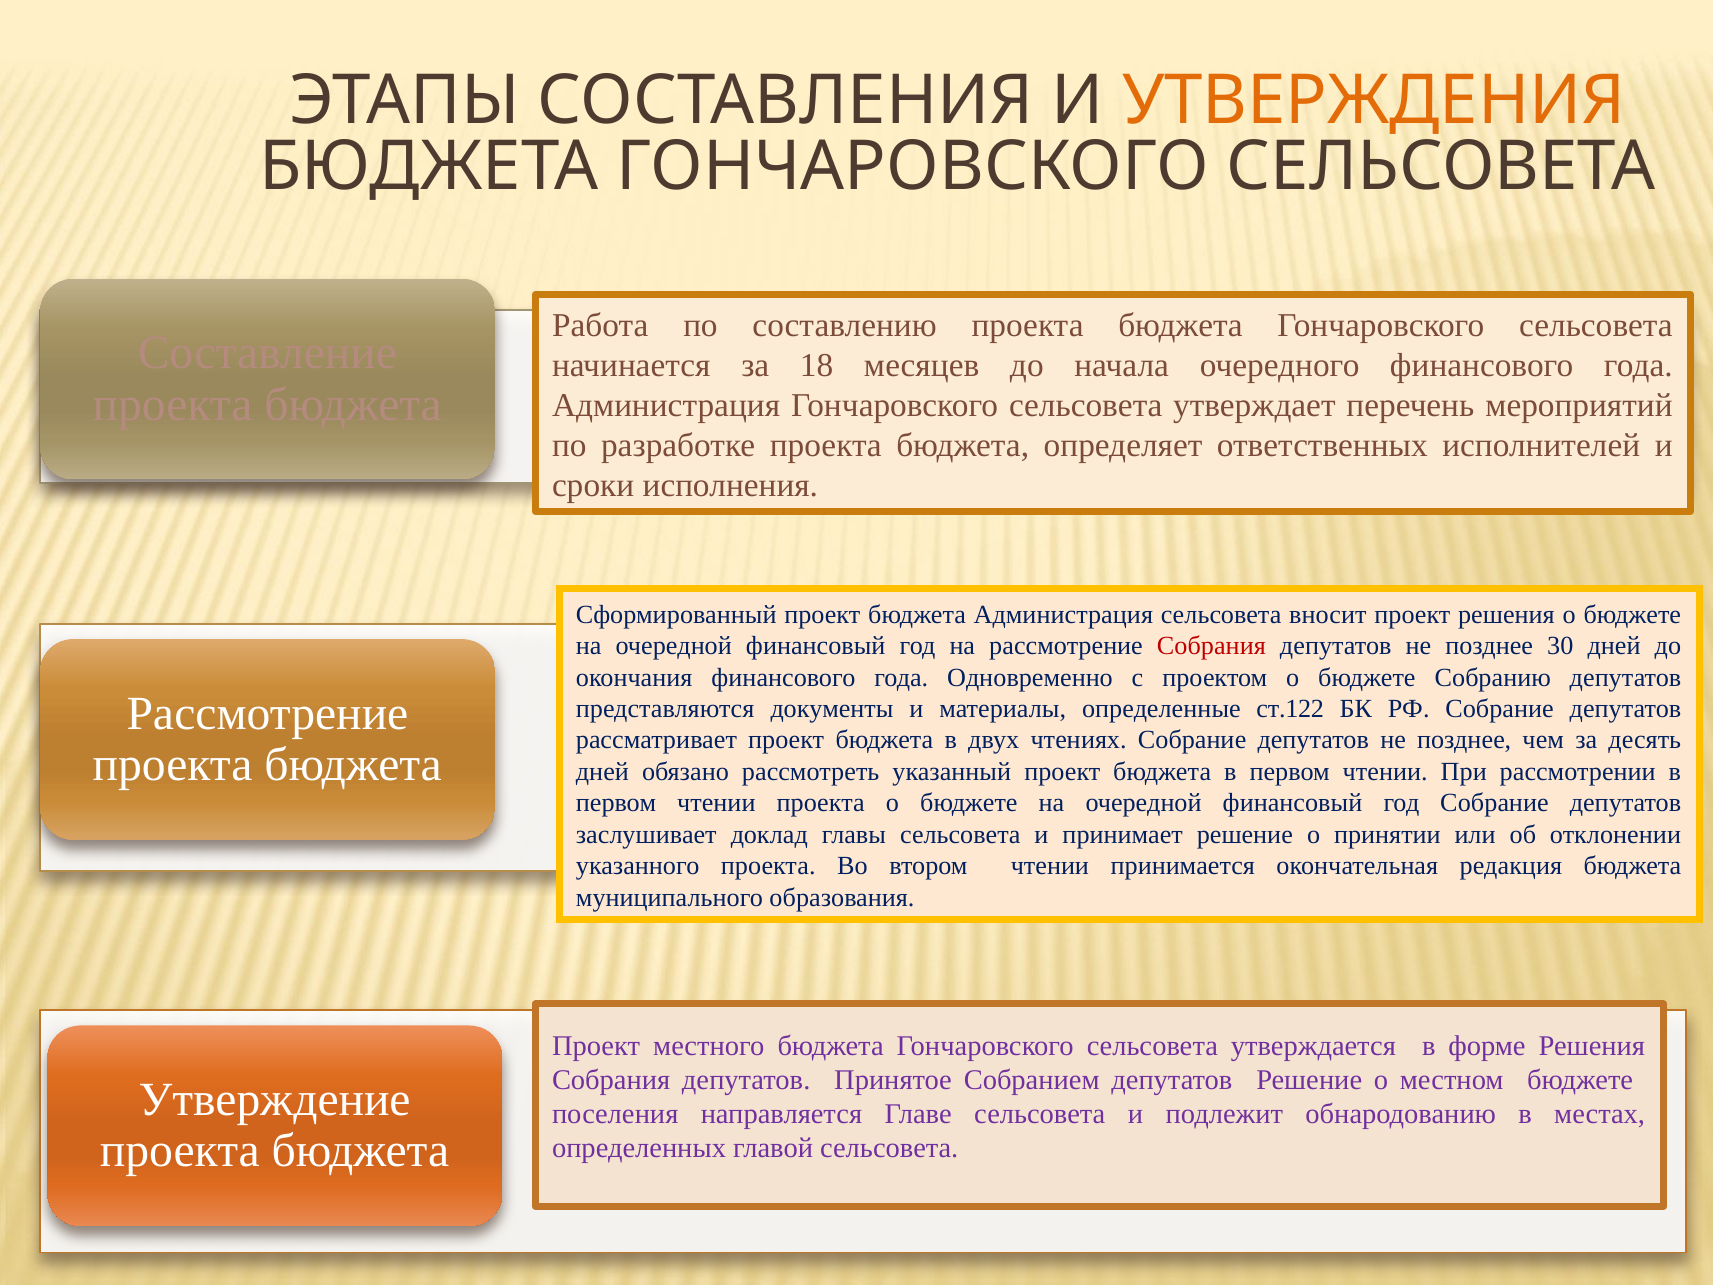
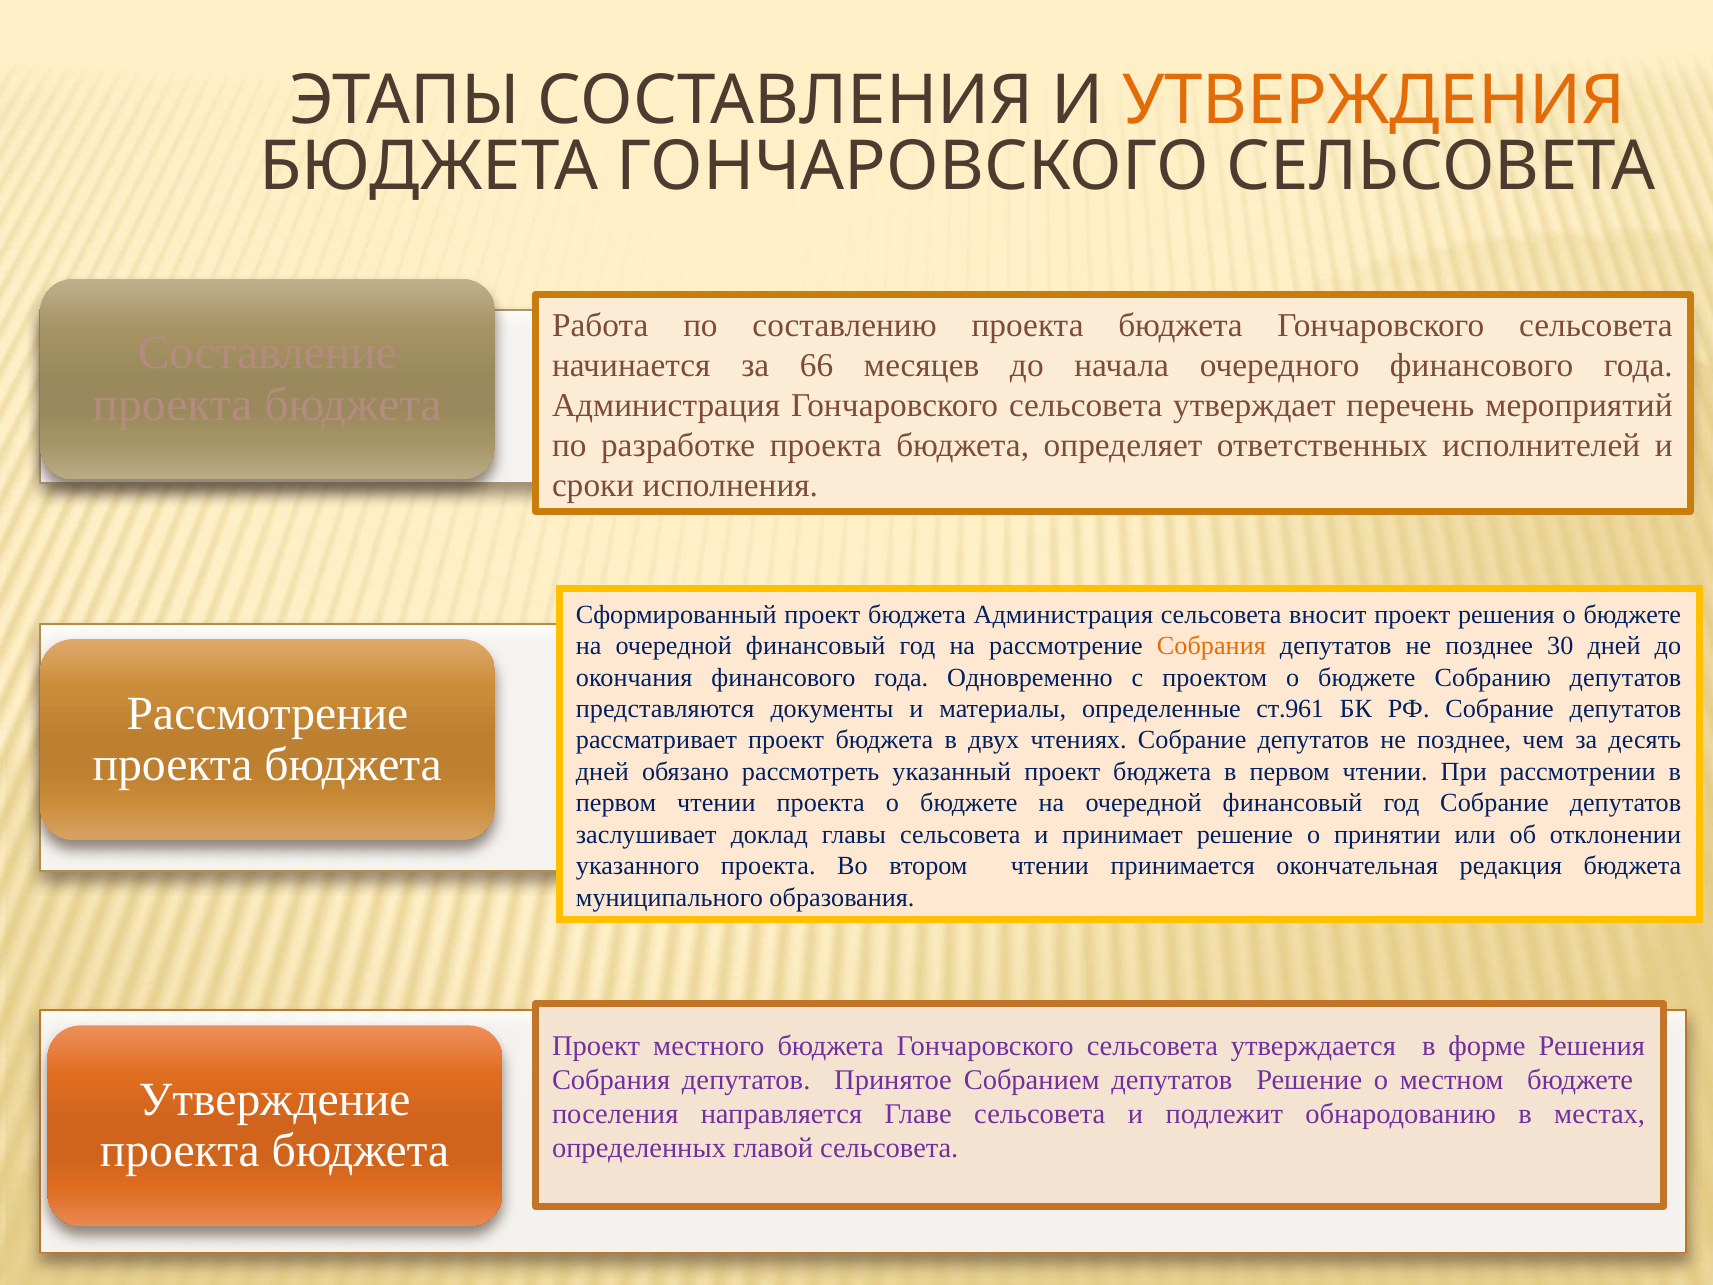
18: 18 -> 66 (817, 365)
Собрания colour: red -> orange (1211, 646)
ст.122: ст.122 -> ст.961 (1290, 709)
